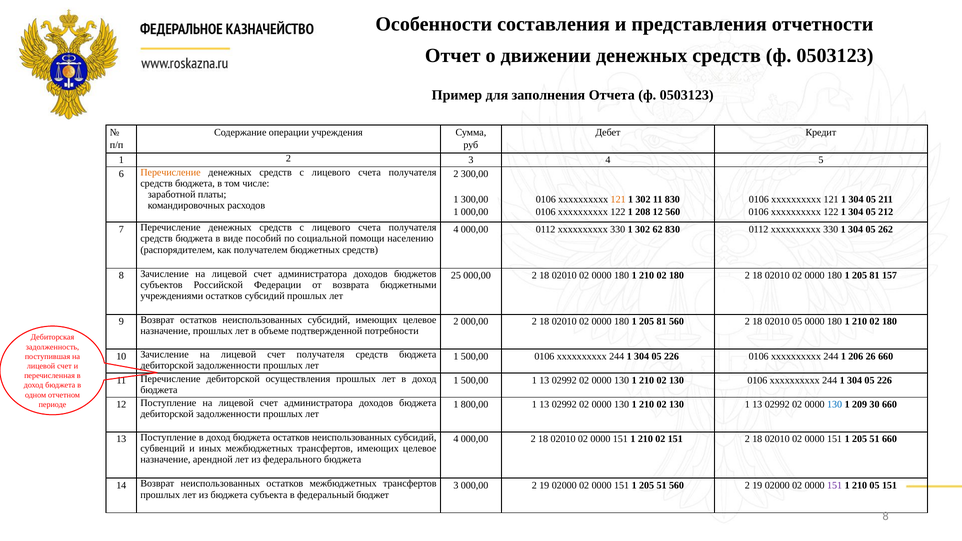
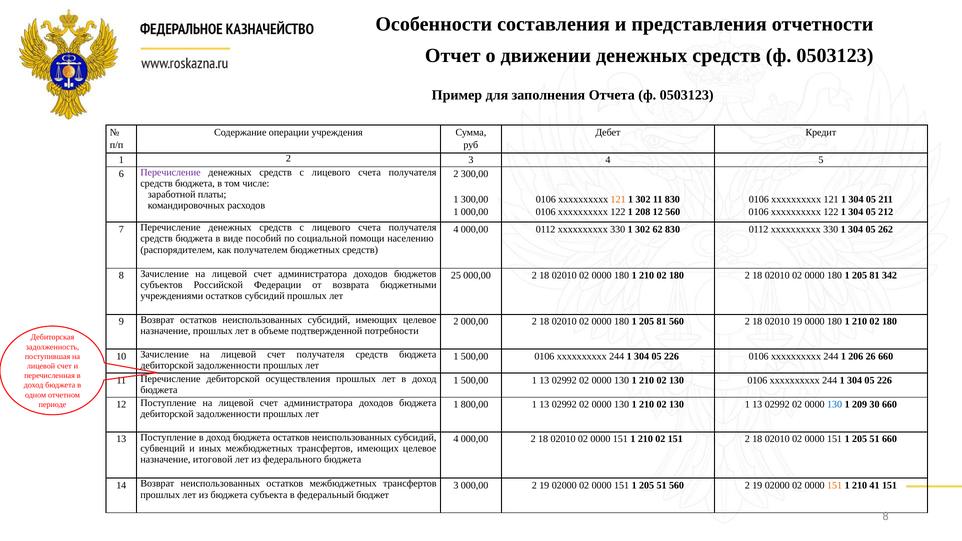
Перечисление colour: orange -> purple (170, 172)
157: 157 -> 342 (890, 276)
02010 05: 05 -> 19 (797, 322)
арендной: арендной -> итоговой (213, 460)
151 colour: purple -> orange (835, 485)
210 05: 05 -> 41 (875, 485)
